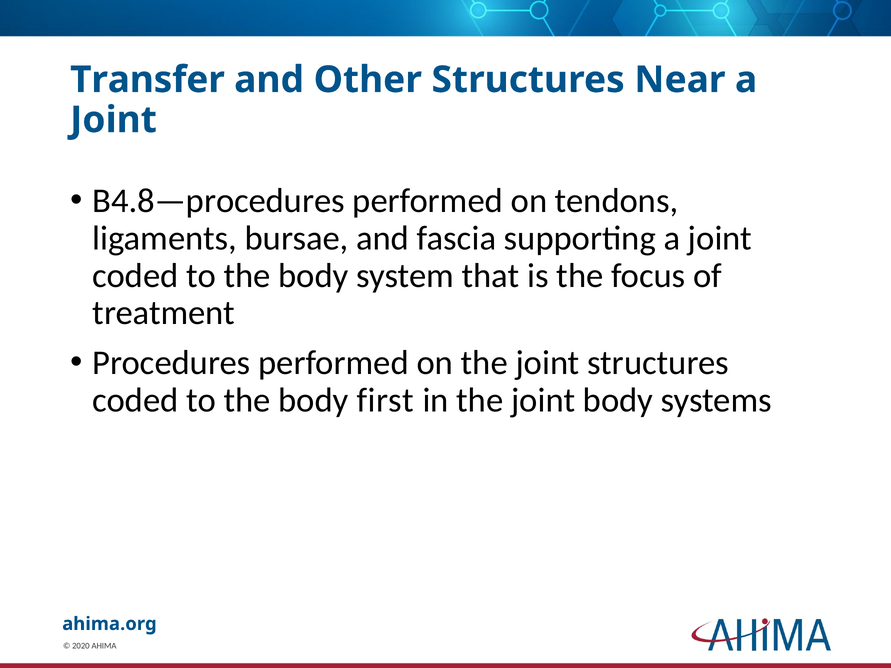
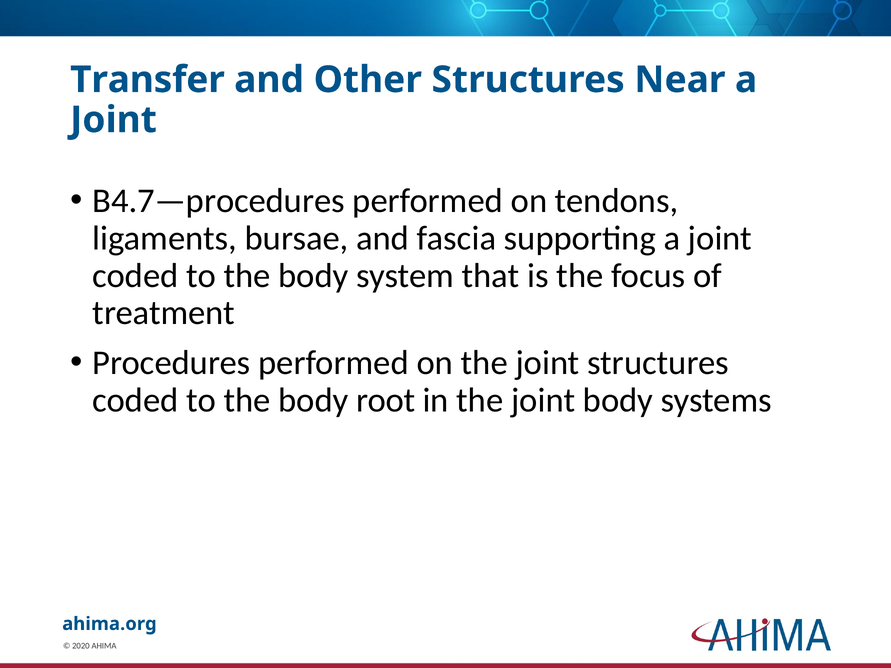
B4.8—procedures: B4.8—procedures -> B4.7—procedures (219, 201)
first: first -> root (386, 400)
